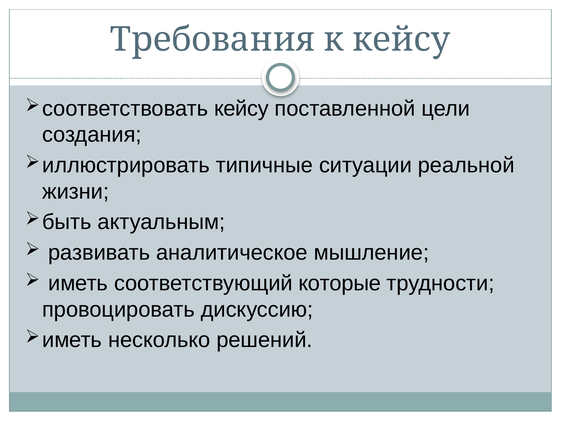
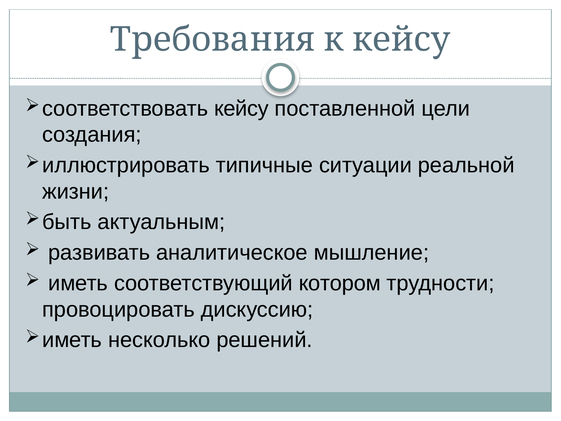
которые: которые -> котором (340, 283)
